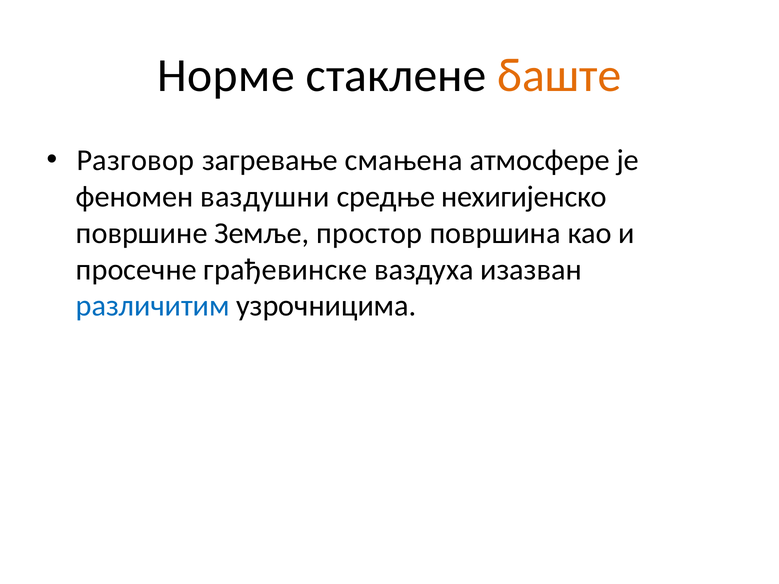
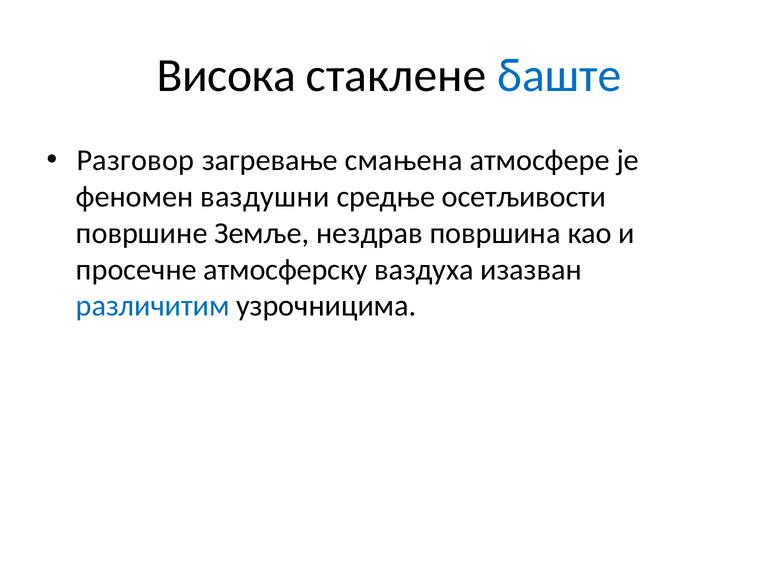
Норме: Норме -> Висока (226, 75)
баште colour: orange -> blue (559, 75)
нехигијенско: нехигијенско -> осетљивости (524, 197)
простор: простор -> нездрав (369, 233)
грађевинске: грађевинске -> атмосферску (286, 270)
